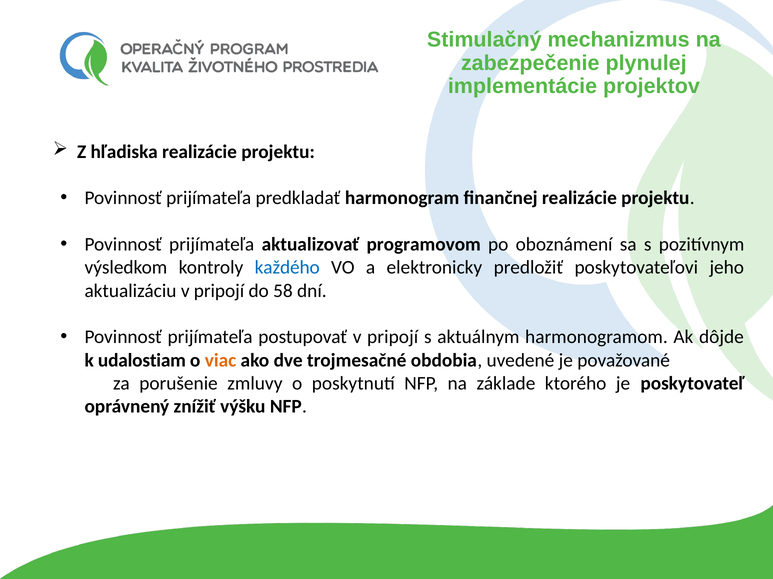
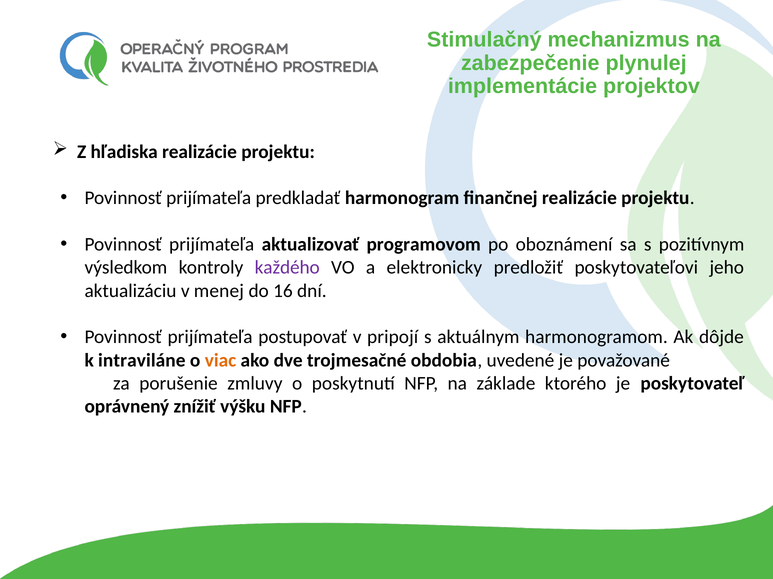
každého colour: blue -> purple (287, 268)
aktualizáciu v pripojí: pripojí -> menej (219, 291)
58: 58 -> 16 (283, 291)
udalostiam: udalostiam -> intraviláne (142, 361)
